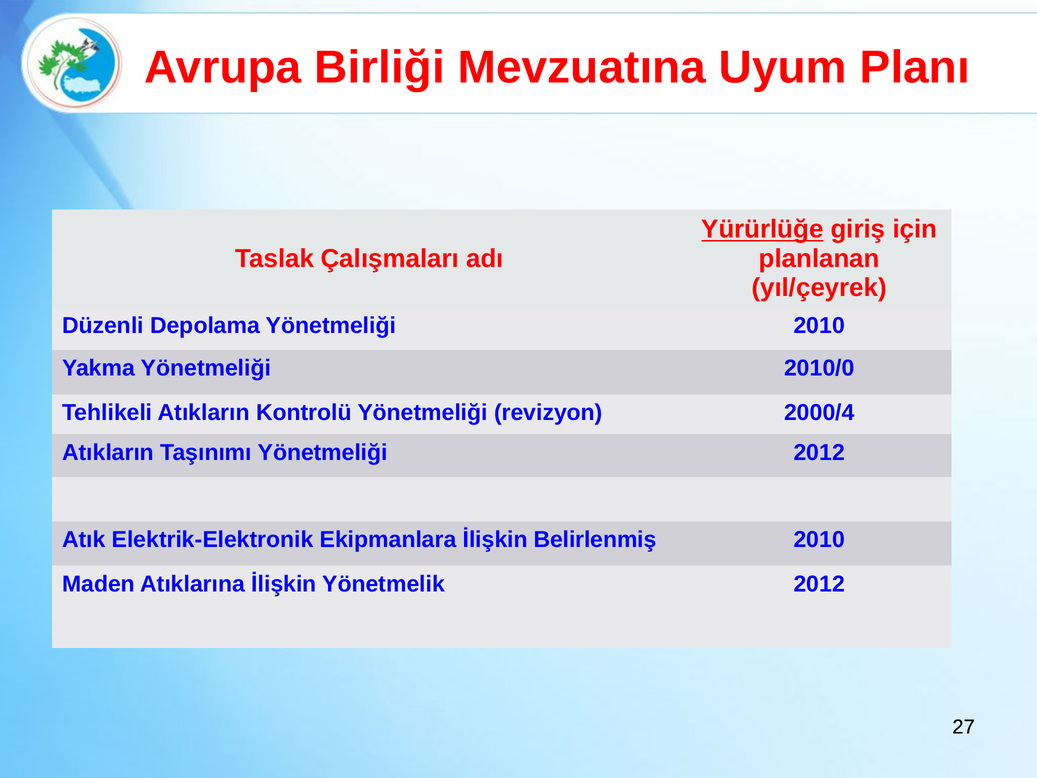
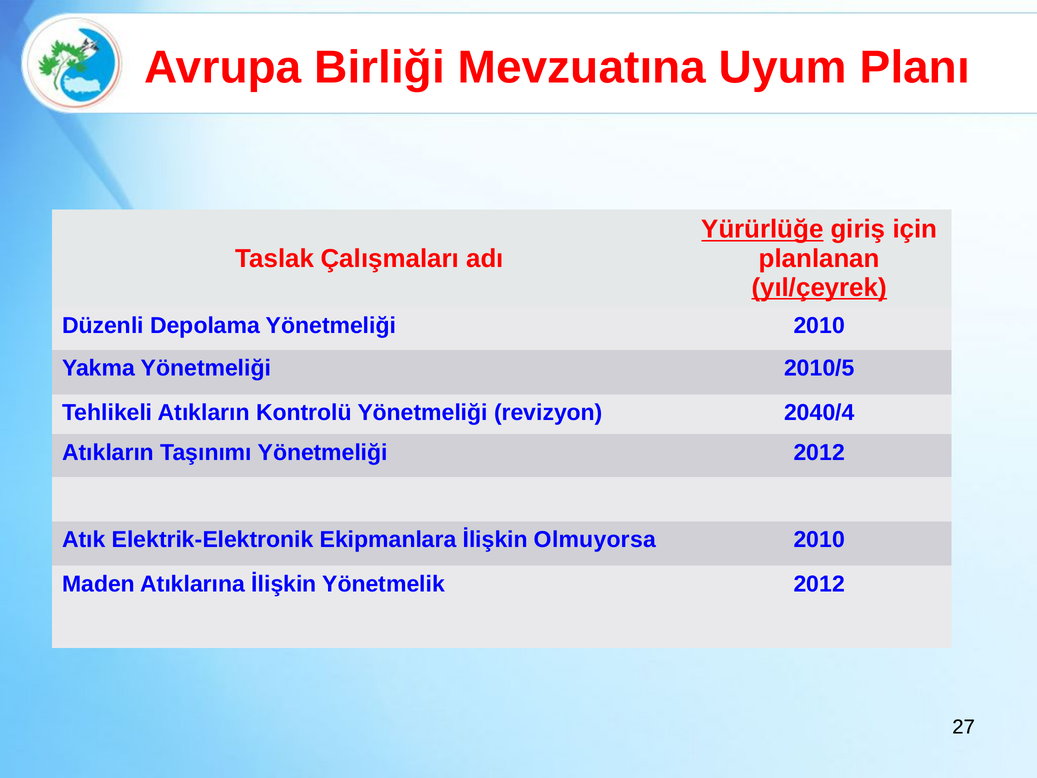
yıl/çeyrek underline: none -> present (819, 287)
2010/0: 2010/0 -> 2010/5 (819, 368)
2000/4: 2000/4 -> 2040/4 (819, 413)
Belirlenmiş: Belirlenmiş -> Olmuyorsa (595, 540)
